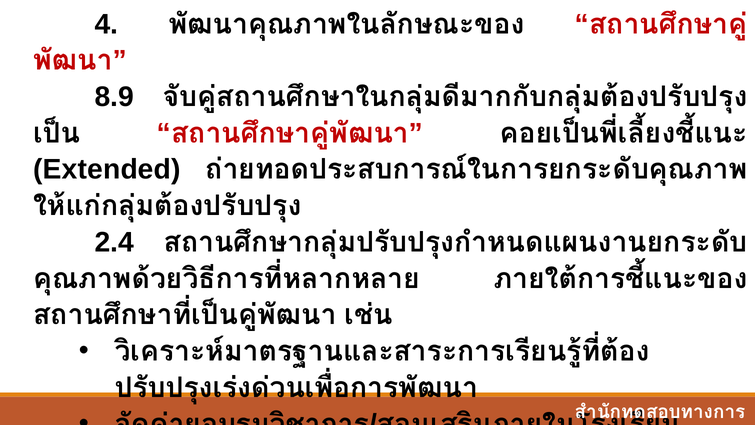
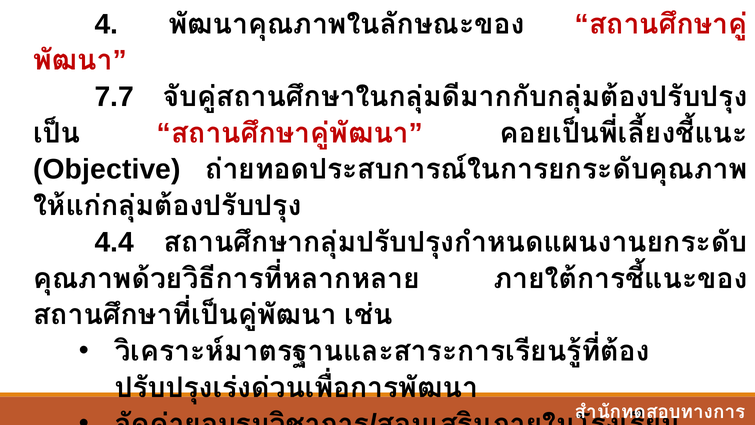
8.9: 8.9 -> 7.7 (114, 97)
Extended: Extended -> Objective (107, 170)
2.4: 2.4 -> 4.4 (114, 242)
